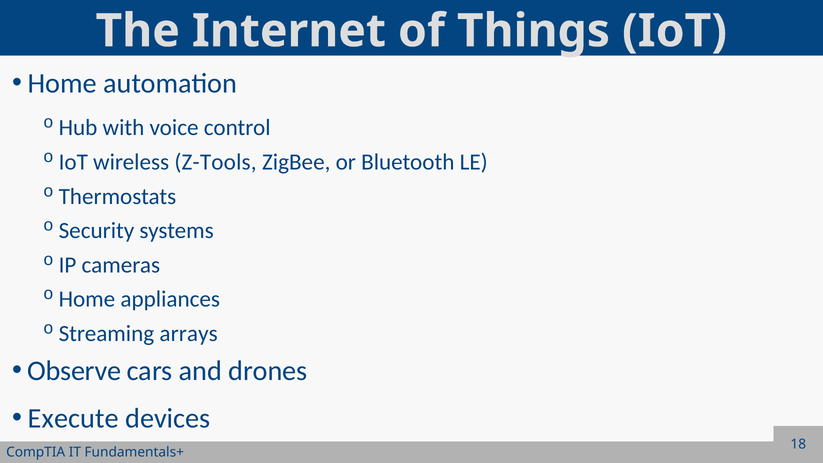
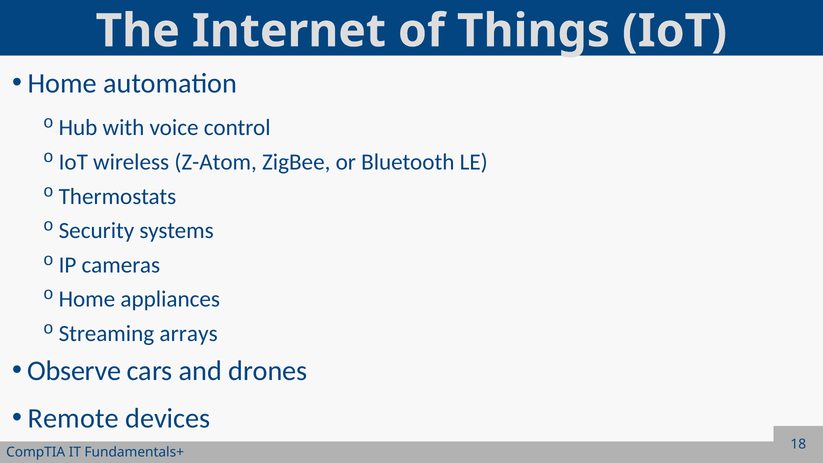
Z-Tools: Z-Tools -> Z-Atom (216, 162)
Execute: Execute -> Remote (73, 418)
